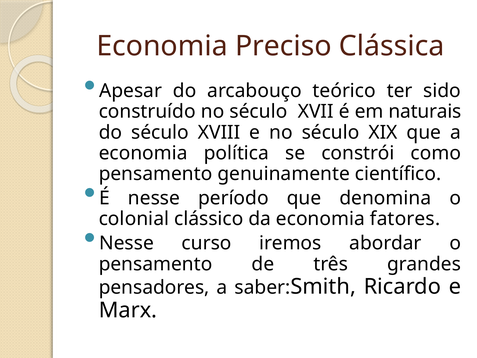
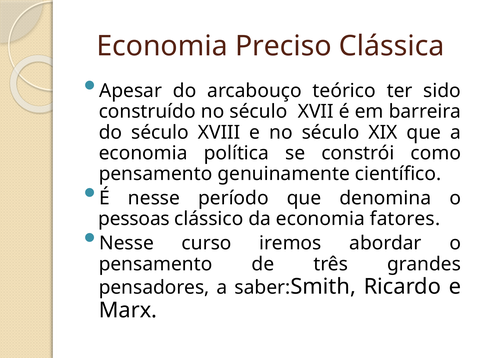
naturais: naturais -> barreira (425, 112)
colonial: colonial -> pessoas (134, 219)
